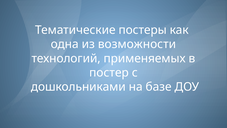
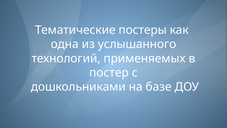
возможности: возможности -> услышанного (137, 44)
